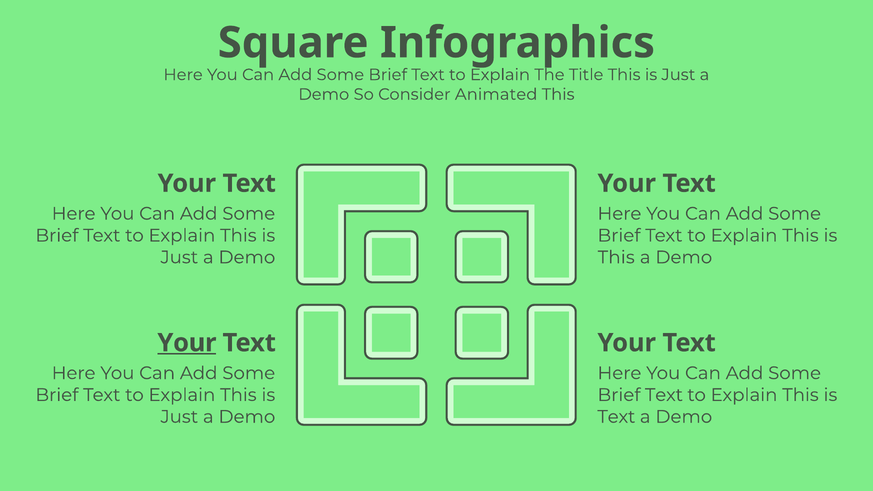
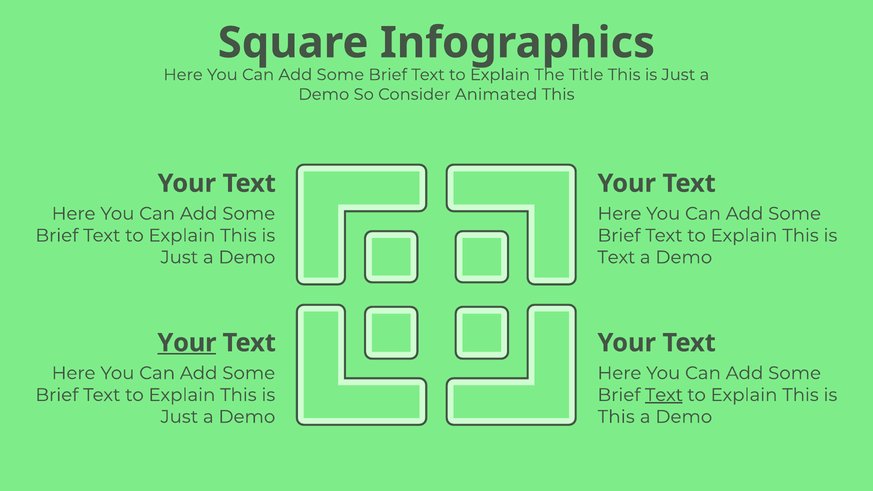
This: This -> Text (616, 257)
Text underline: none -> present (664, 395)
Text: Text -> This (616, 417)
